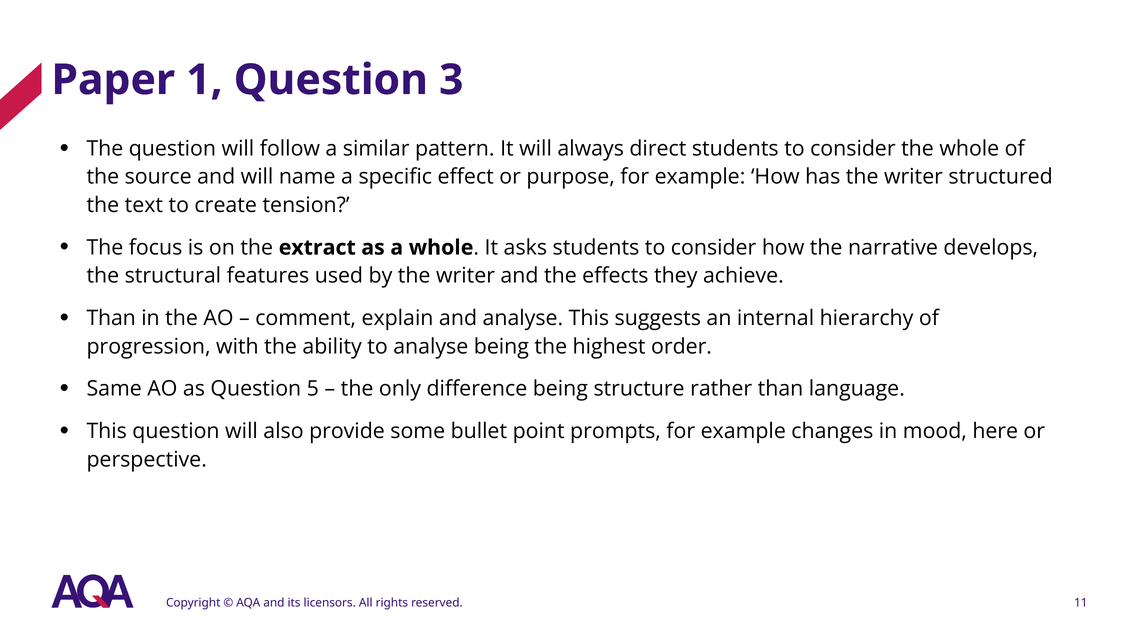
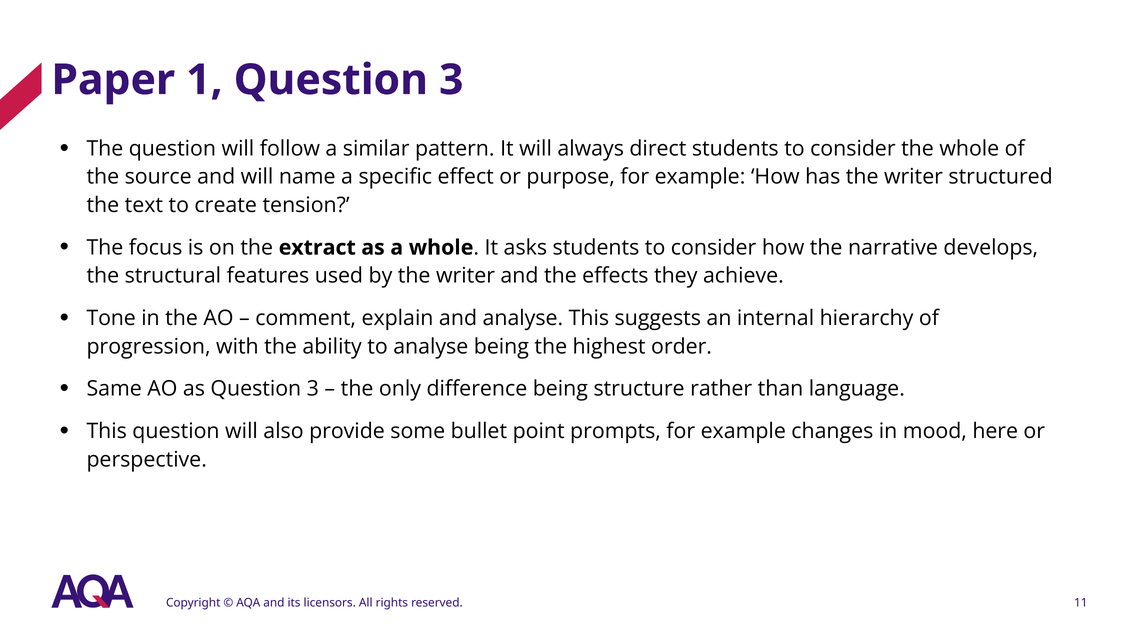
Than: Than -> Tone (111, 318)
as Question 5: 5 -> 3 (313, 389)
